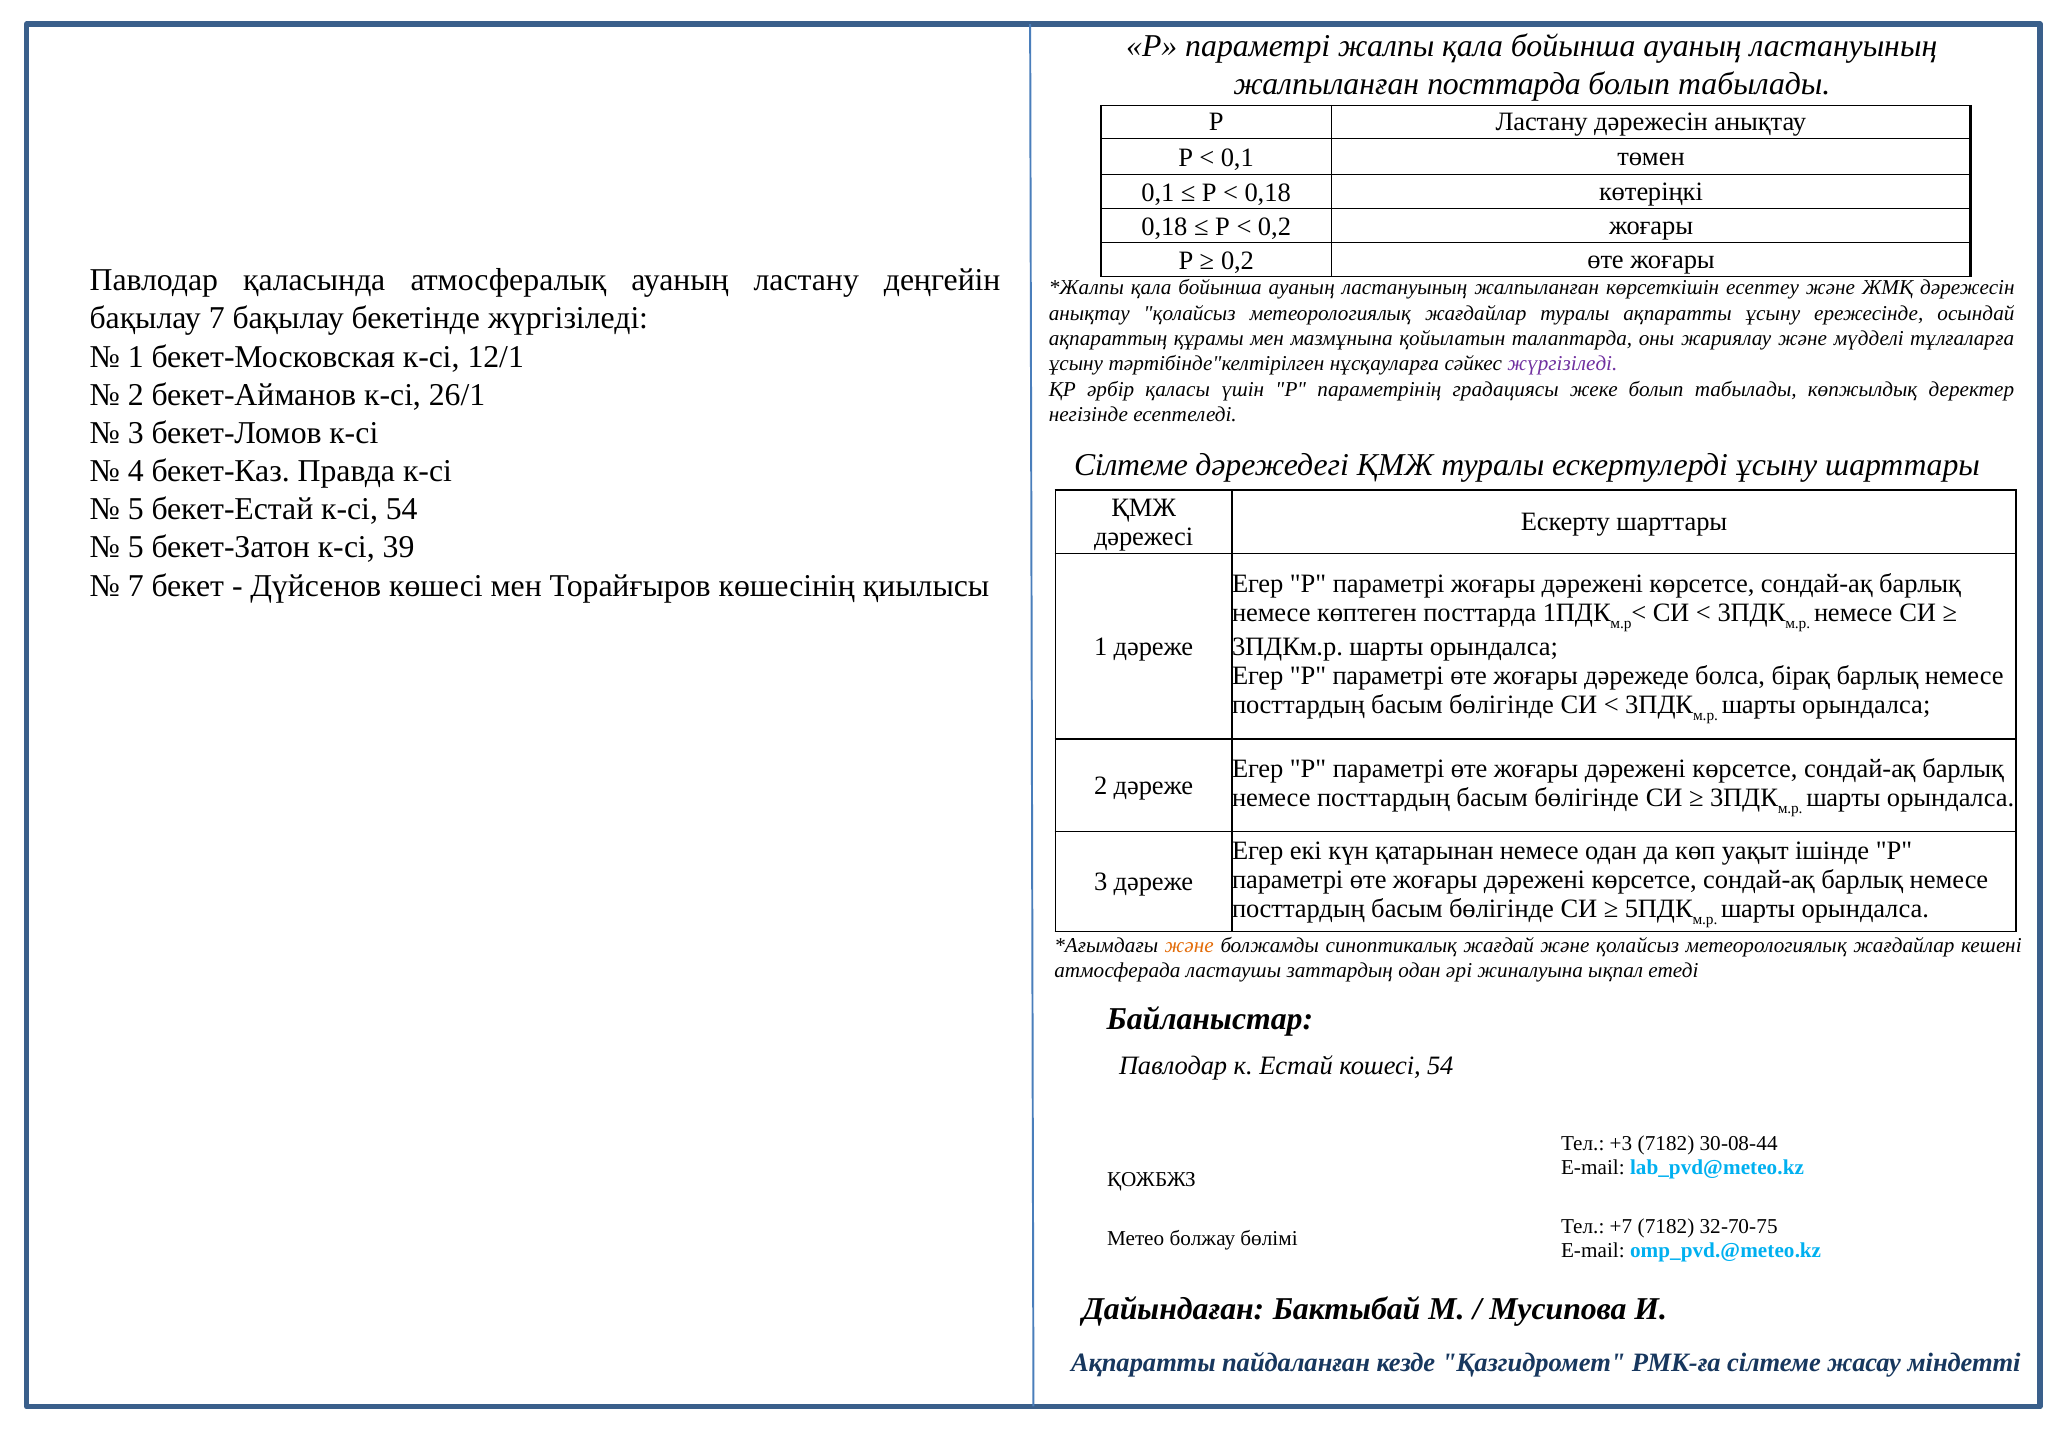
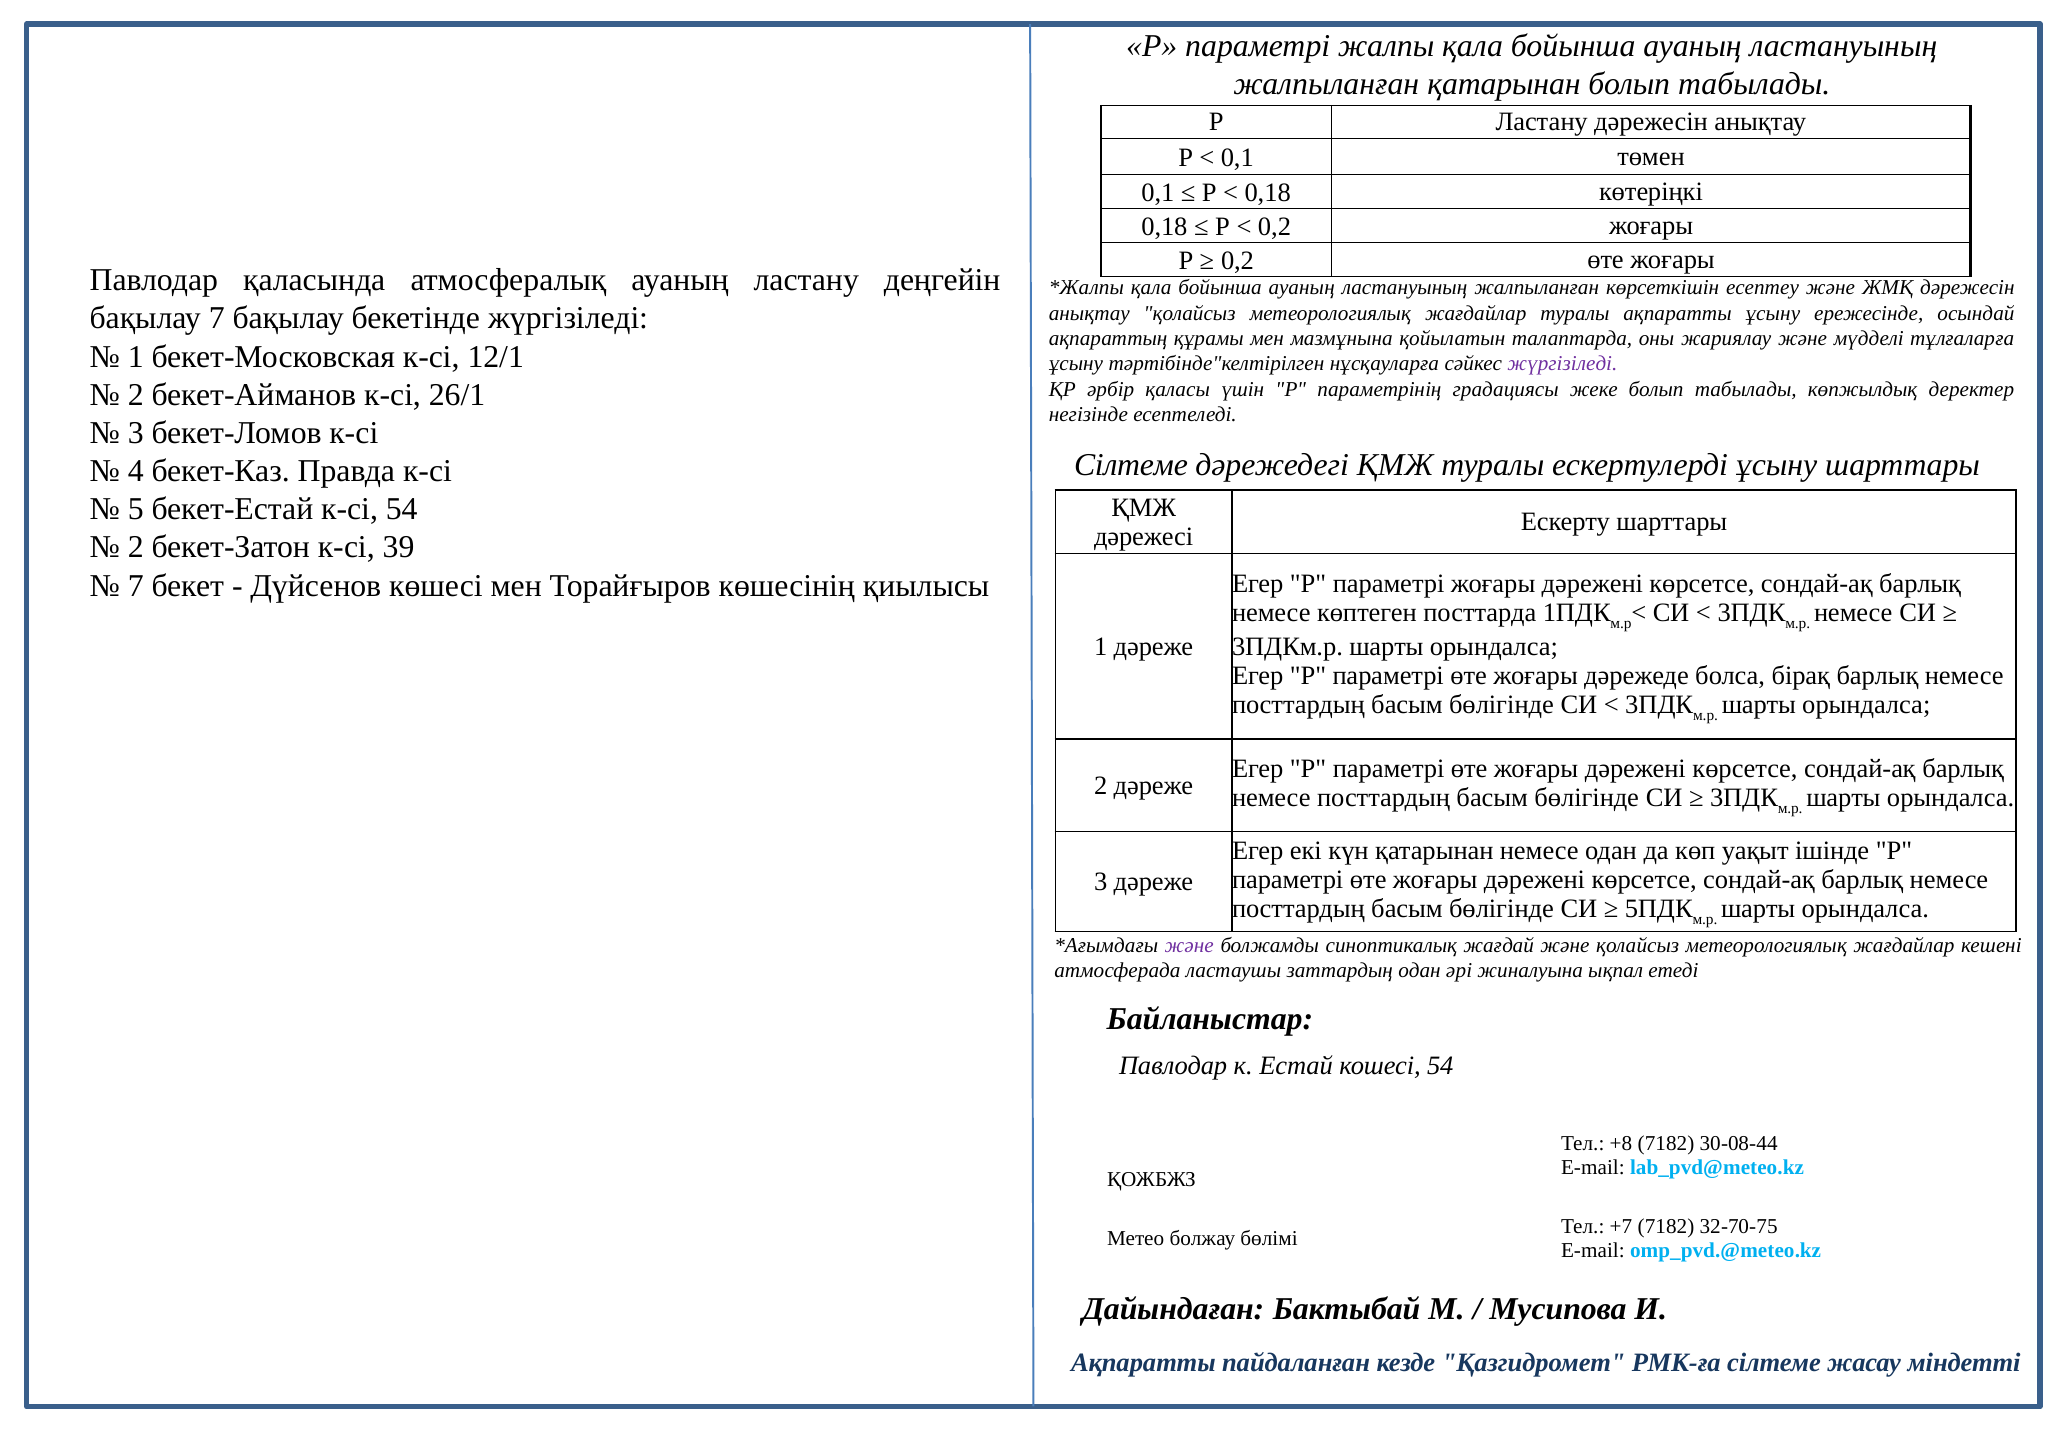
жалпыланған посттарда: посттарда -> қатарынан (1504, 84)
5: 5 -> 2 (136, 547)
және colour: orange -> purple (1189, 945)
+3: +3 -> +8 (1621, 1144)
